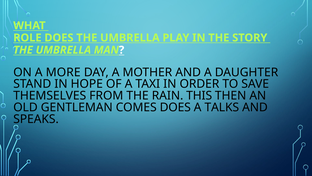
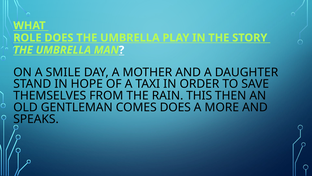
MORE: MORE -> SMILE (63, 72)
TALKS: TALKS -> MORE (222, 107)
